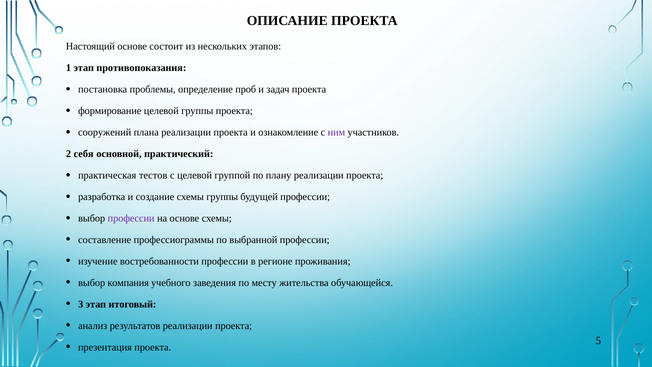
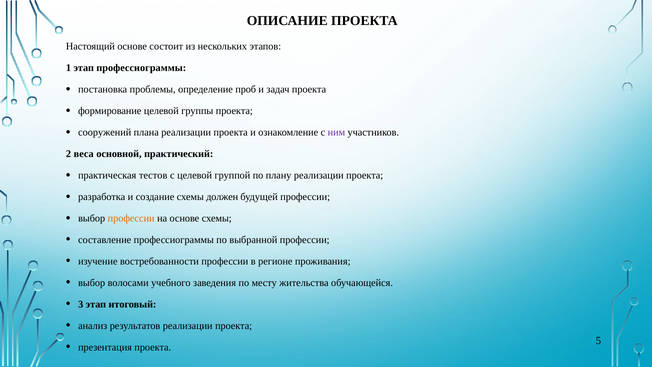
этап противопоказания: противопоказания -> профессиограммы (141, 68)
себя: себя -> веса (84, 154)
схемы группы: группы -> должен (222, 197)
профессии colour: purple -> orange (131, 218)
компания: компания -> волосами (128, 283)
